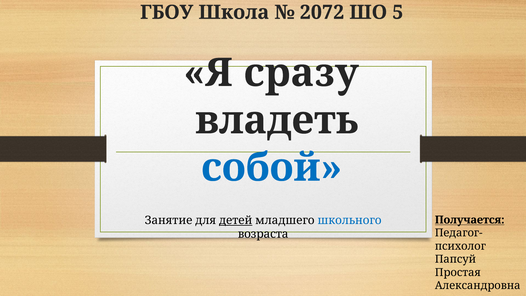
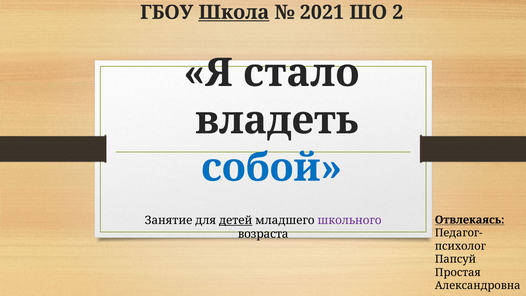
Школа underline: none -> present (234, 12)
2072: 2072 -> 2021 (322, 12)
5: 5 -> 2 (398, 12)
сразу: сразу -> стало (301, 73)
Получается: Получается -> Отвлекаясь (470, 220)
школьного colour: blue -> purple (350, 220)
